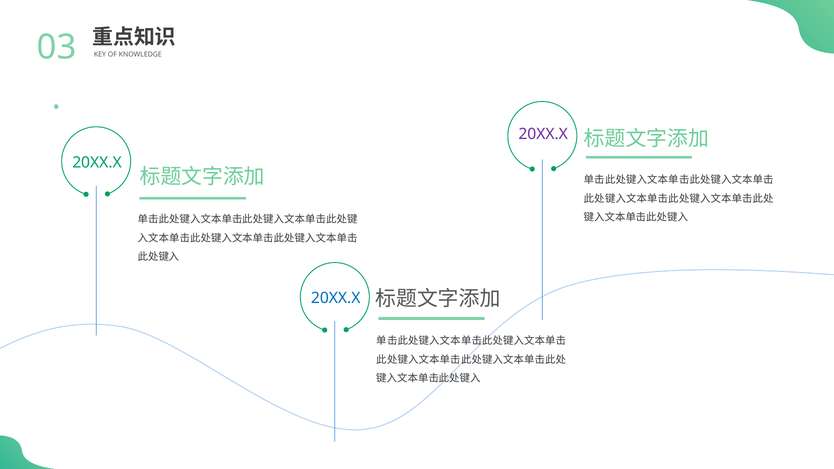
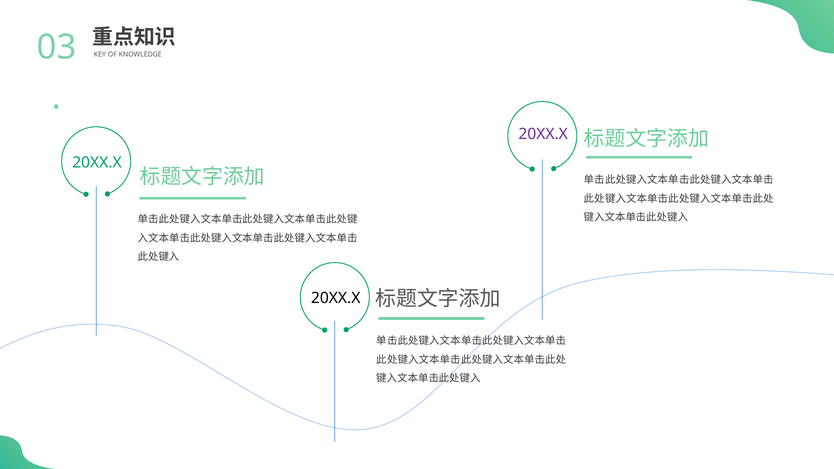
20XX.X colour: blue -> black (336, 298)
